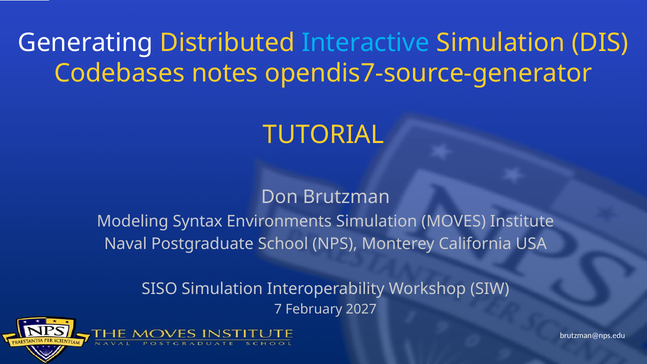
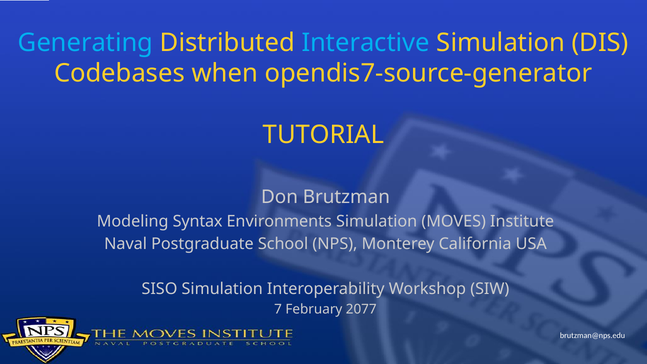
Generating colour: white -> light blue (86, 43)
notes: notes -> when (225, 73)
2027: 2027 -> 2077 (361, 309)
